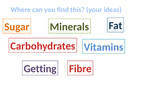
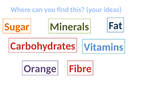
Getting: Getting -> Orange (40, 69)
